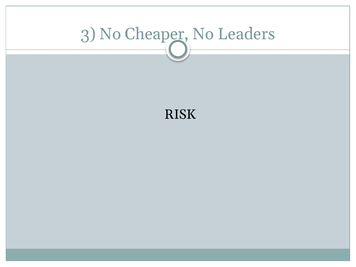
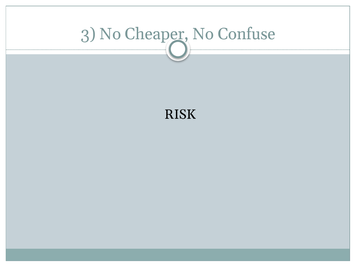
Leaders: Leaders -> Confuse (247, 34)
